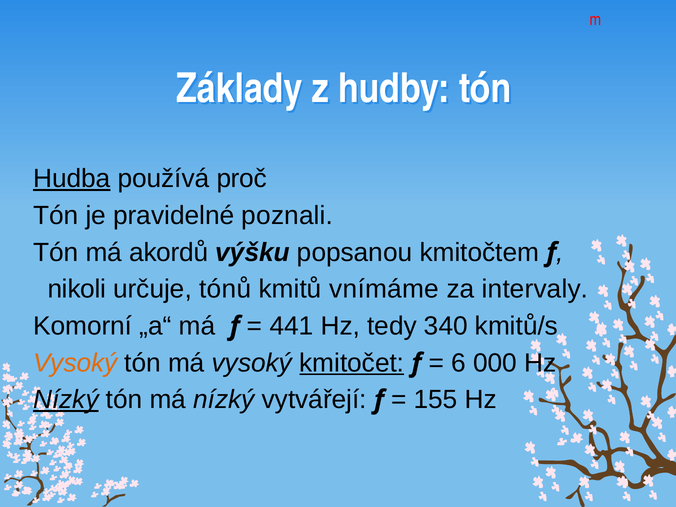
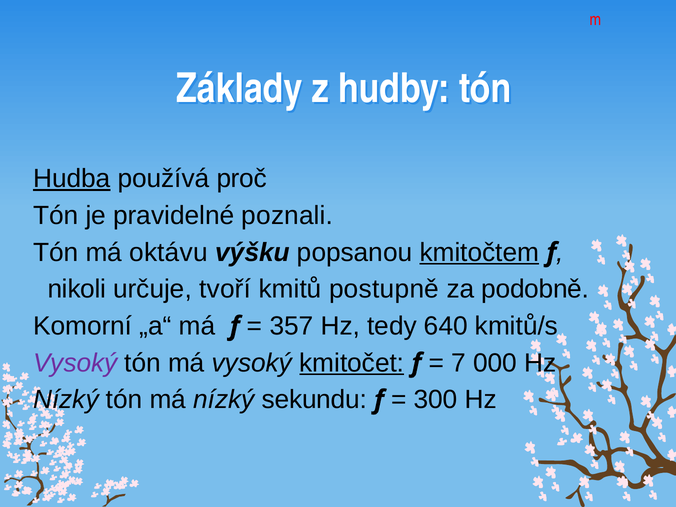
akordů: akordů -> oktávu (168, 252)
kmitočtem underline: none -> present (479, 252)
tónů: tónů -> tvoří (225, 289)
vnímáme: vnímáme -> postupně (384, 289)
intervaly: intervaly -> podobně (535, 289)
441: 441 -> 357 (291, 326)
340: 340 -> 640 (446, 326)
Vysoký colour: orange -> purple (75, 363)
6: 6 -> 7 (459, 363)
Nízký underline: present -> none (66, 400)
vytvářejí: vytvářejí -> sekundu (314, 400)
155: 155 -> 300 (436, 400)
